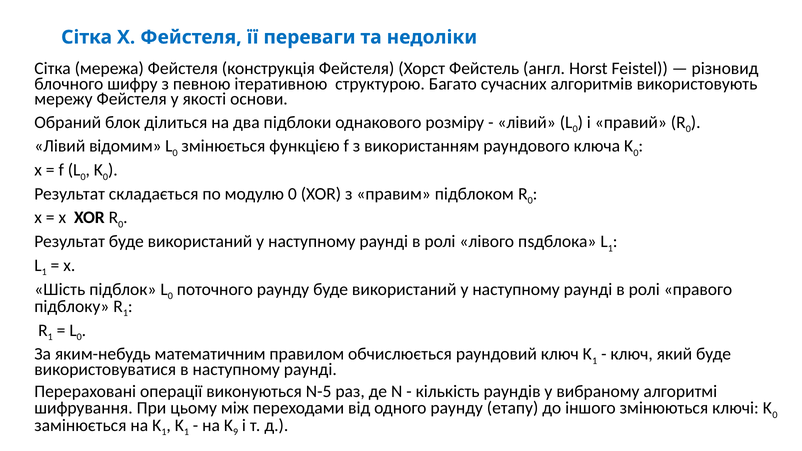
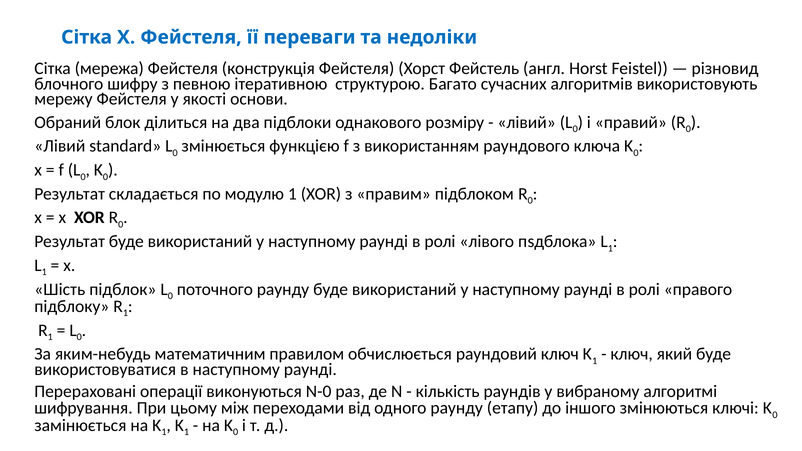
відомим: відомим -> standard (125, 146)
модулю 0: 0 -> 1 (292, 194)
N-5: N-5 -> N-0 (319, 392)
9: 9 -> 0 (236, 432)
